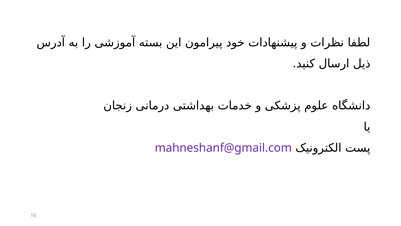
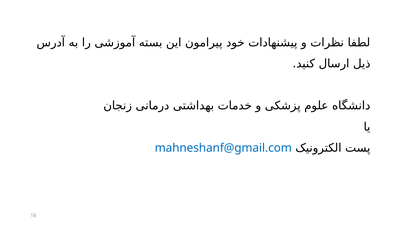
mahneshanf@gmail.com colour: purple -> blue (223, 148)
